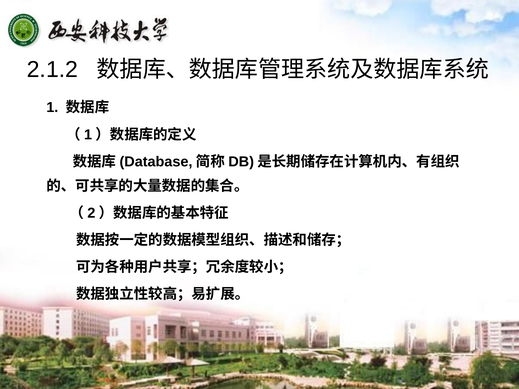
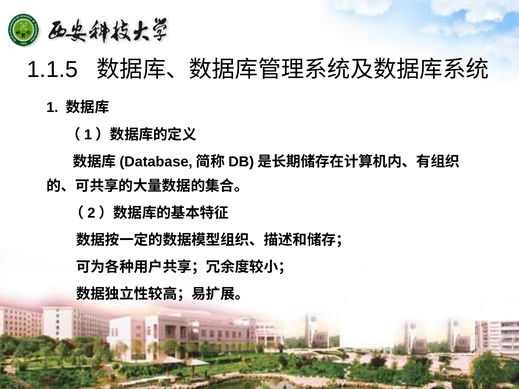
2.1.2: 2.1.2 -> 1.1.5 (52, 69)
